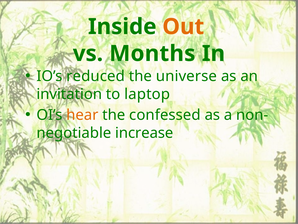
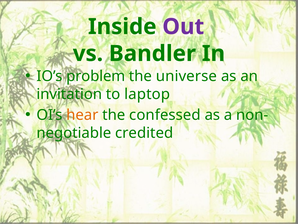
Out colour: orange -> purple (183, 27)
Months: Months -> Bandler (152, 53)
reduced: reduced -> problem (96, 76)
increase: increase -> credited (144, 133)
